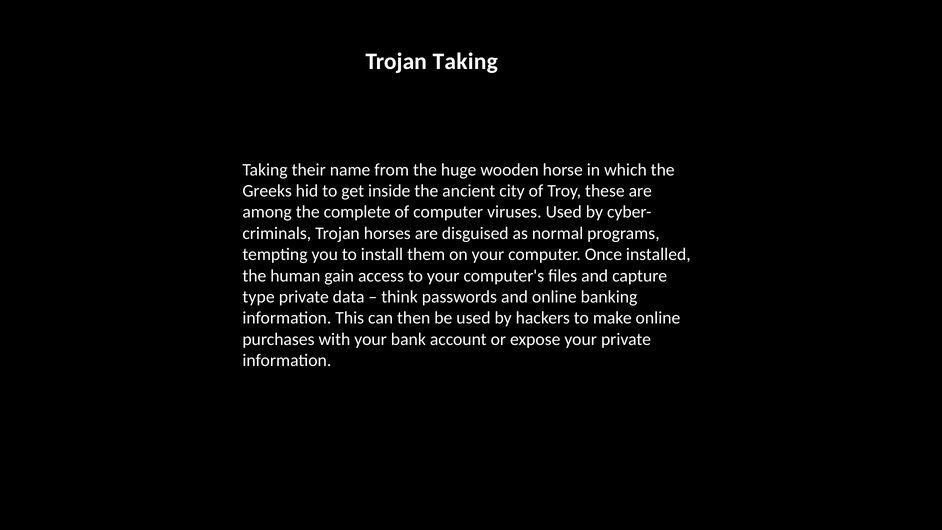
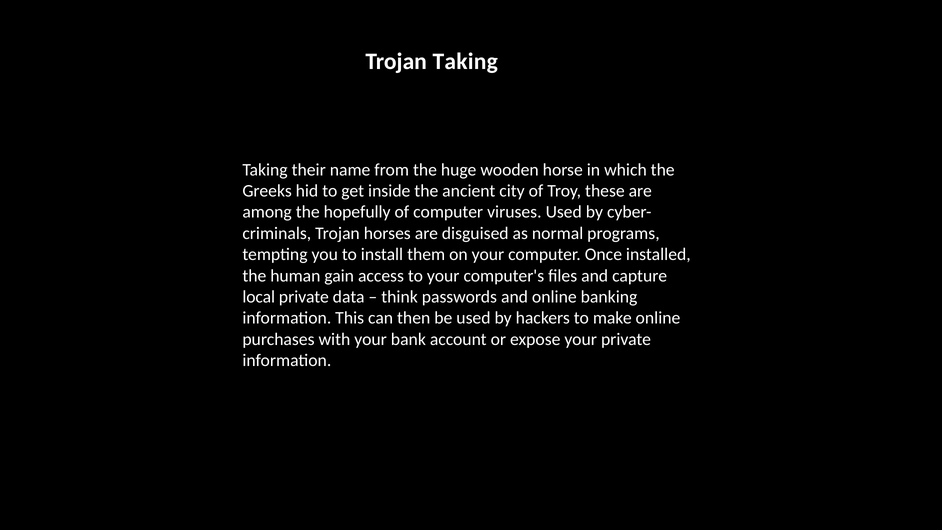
complete: complete -> hopefully (357, 212)
type: type -> local (259, 297)
